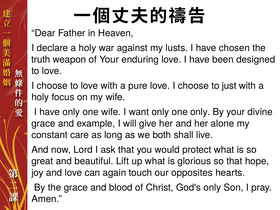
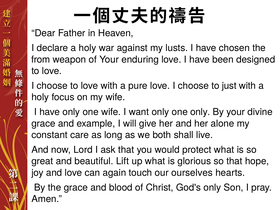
truth: truth -> from (41, 59)
opposites: opposites -> ourselves (192, 173)
